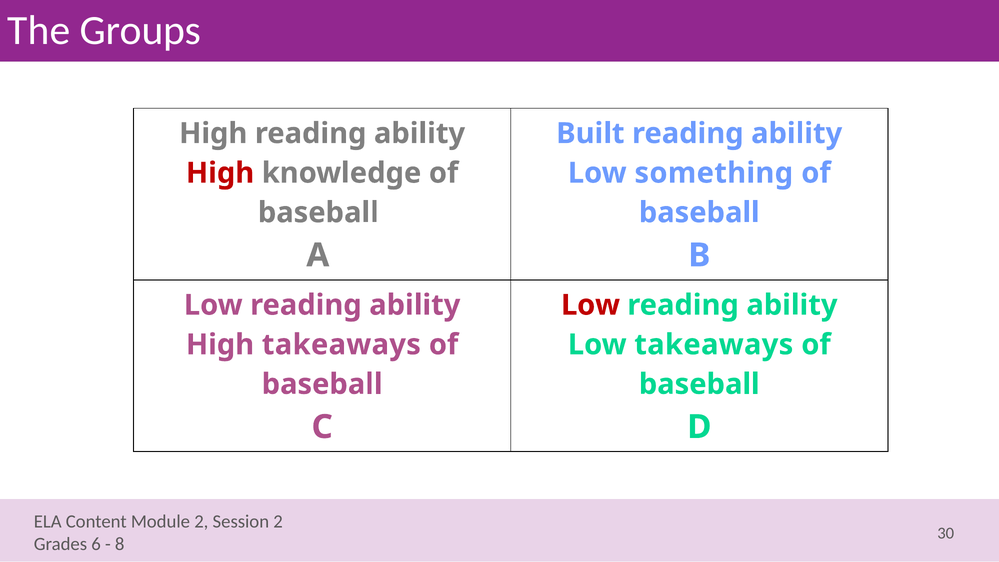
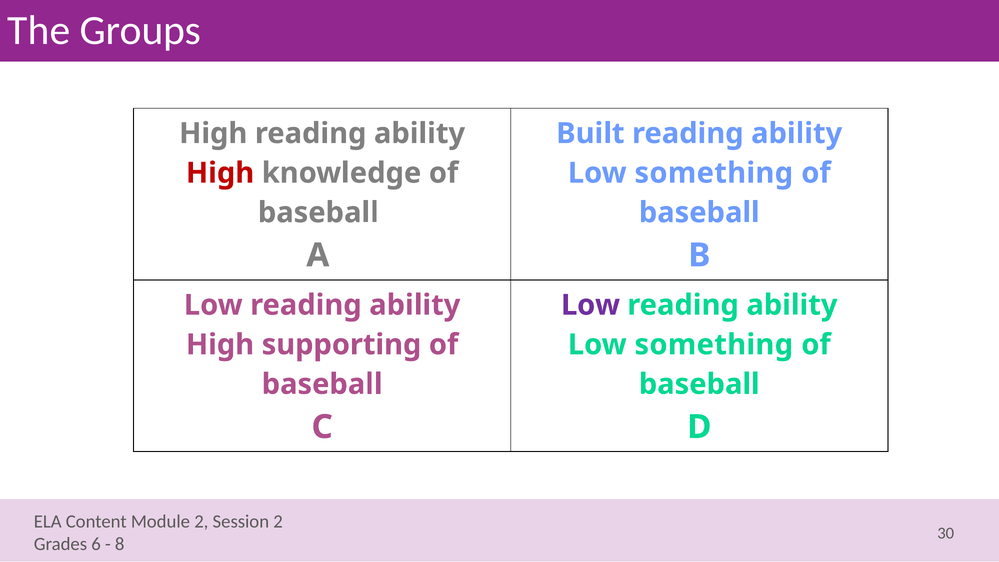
Low colour: red -> purple (591, 305)
High takeaways: takeaways -> supporting (342, 345)
takeaways: takeaways -> something (714, 345)
